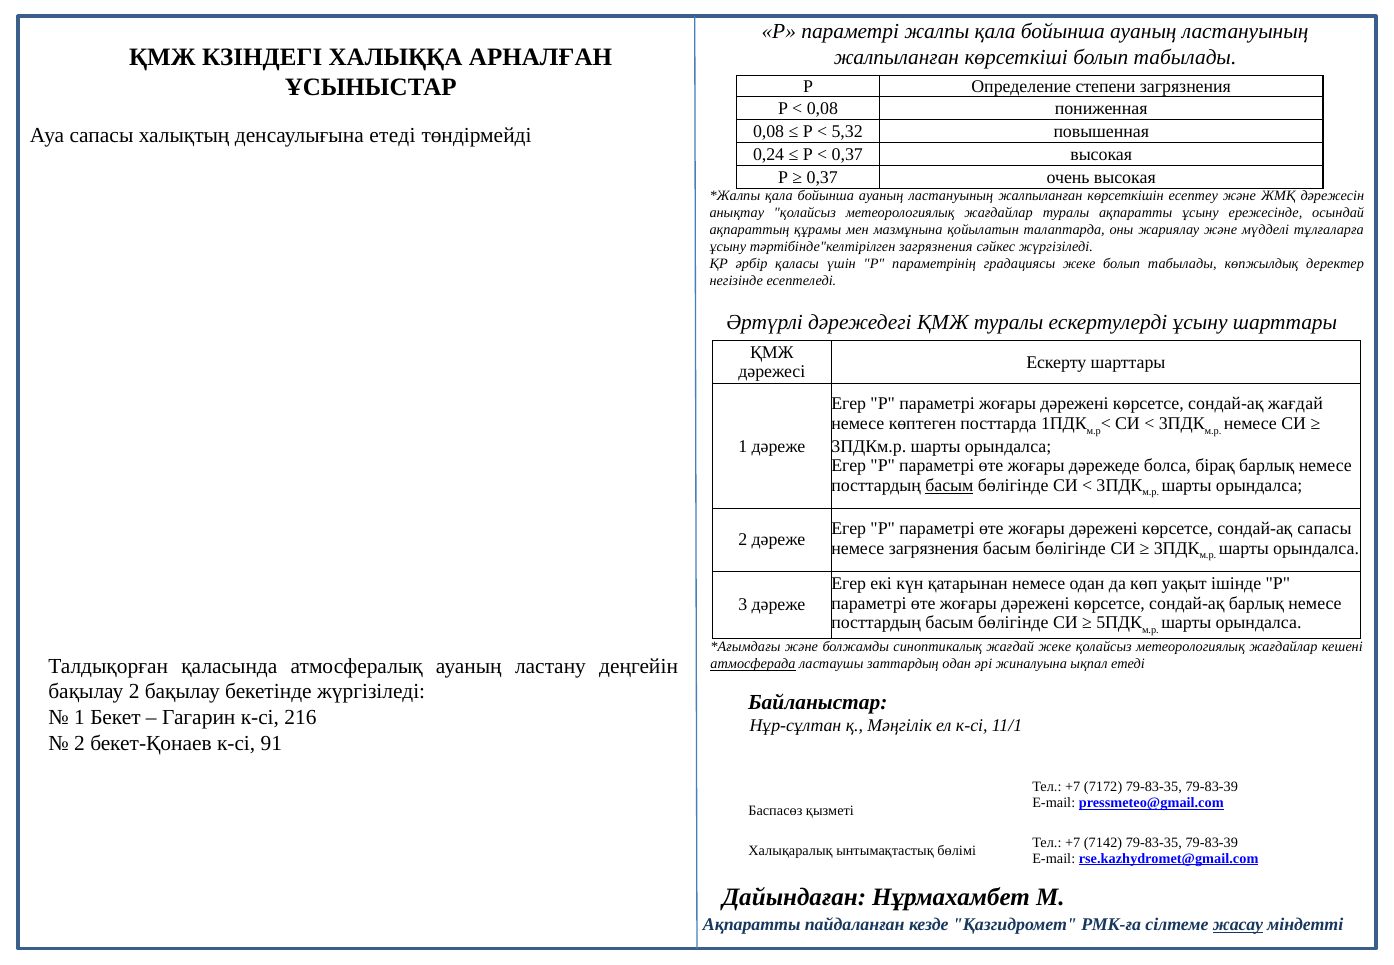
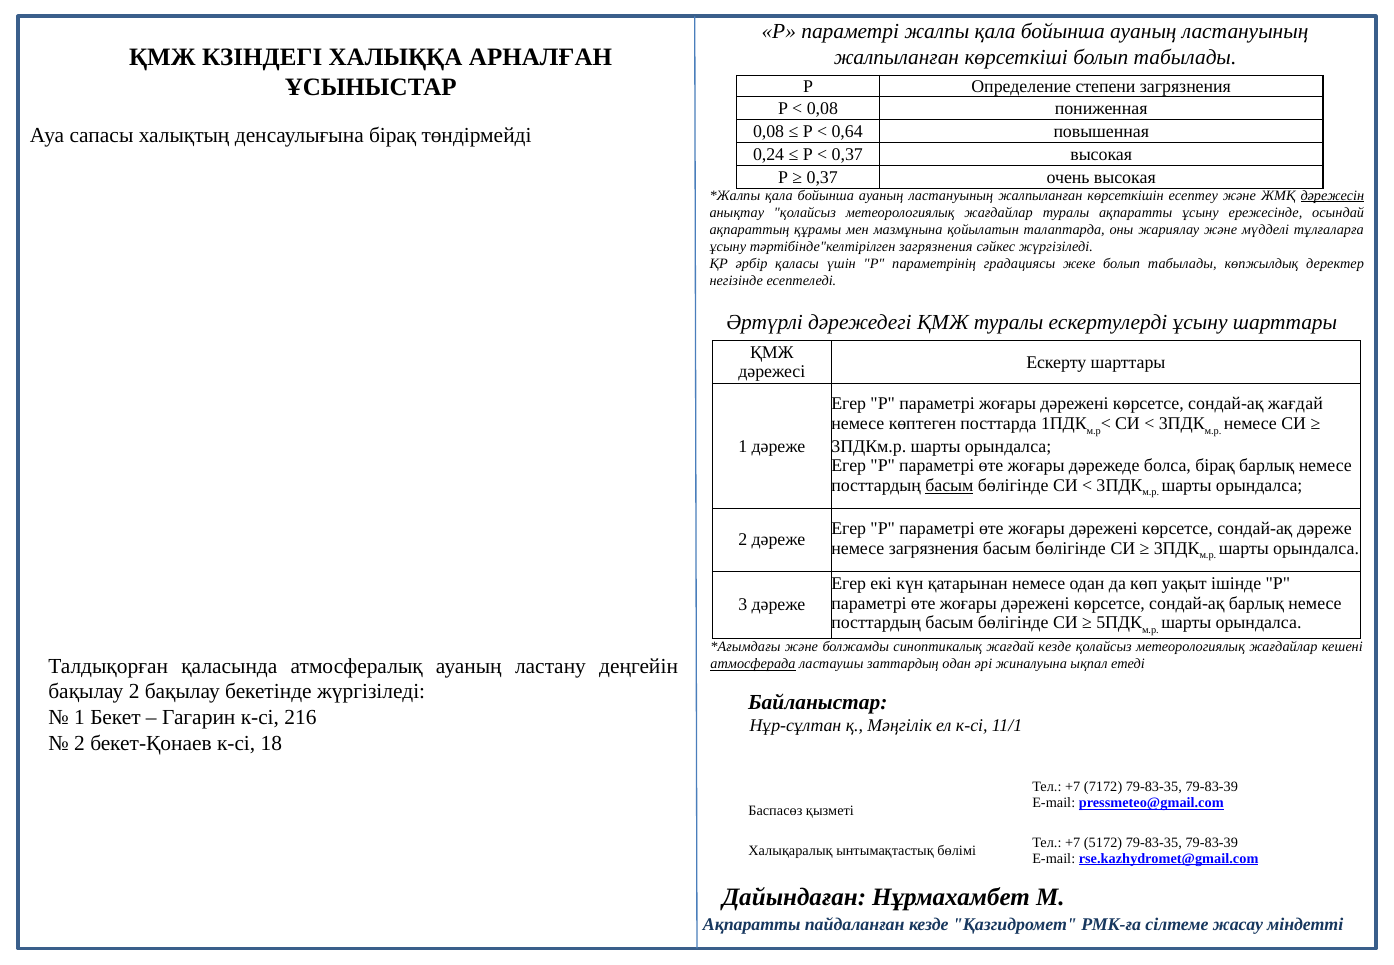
5,32: 5,32 -> 0,64 (847, 132)
денсаулығына етеді: етеді -> бірақ (393, 135)
дәрежесін underline: none -> present (1332, 195)
сондай-ақ сапасы: сапасы -> дәреже (1324, 529)
жағдай жеке: жеке -> кезде (1055, 647)
91: 91 -> 18 (271, 743)
7142: 7142 -> 5172 (1103, 843)
жасау underline: present -> none (1238, 925)
